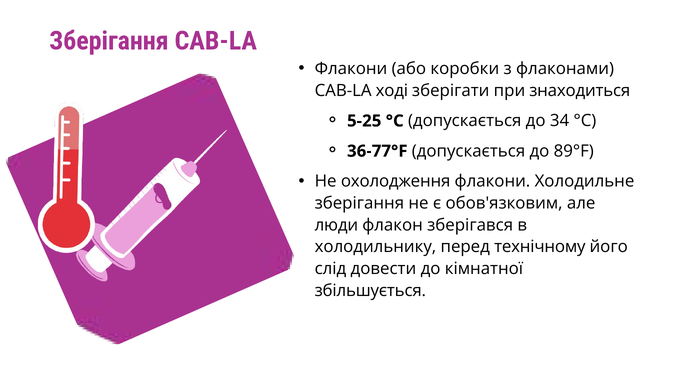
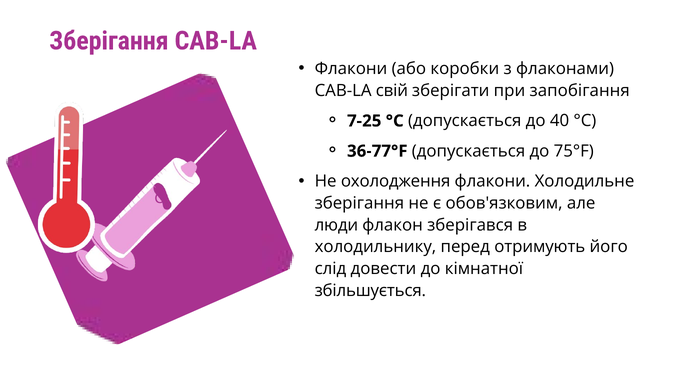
ході: ході -> свій (392, 91)
знаходиться: знаходиться -> запобігання (580, 91)
5-25: 5-25 -> 7-25 (364, 121)
34: 34 -> 40 (560, 121)
89°F: 89°F -> 75°F (574, 151)
технічному: технічному -> отримують (540, 247)
